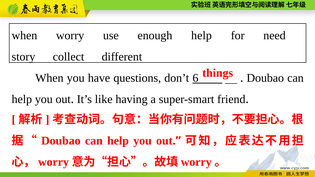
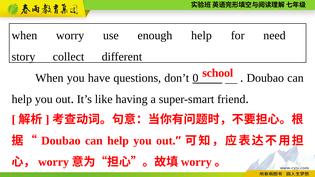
things: things -> school (218, 73)
6: 6 -> 0 (195, 78)
